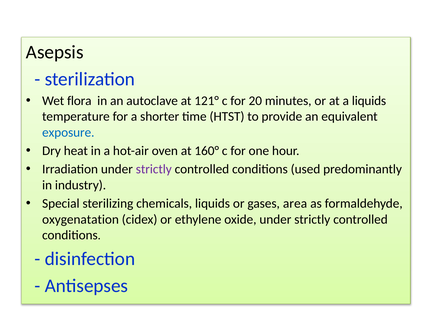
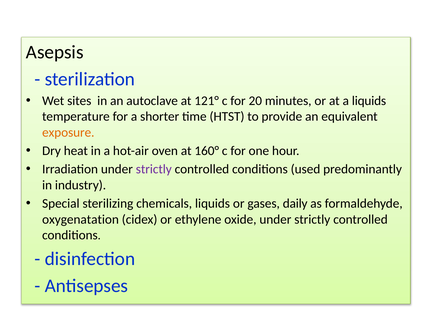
flora: flora -> sites (79, 101)
exposure colour: blue -> orange (68, 132)
area: area -> daily (295, 204)
